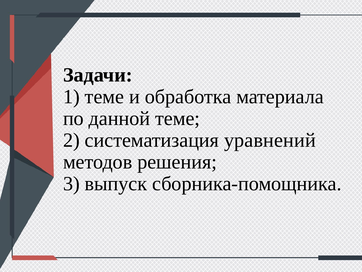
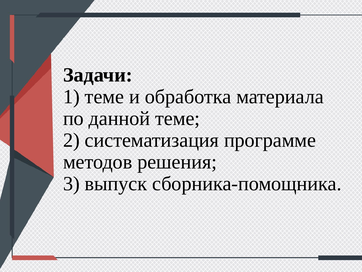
уравнений: уравнений -> программе (270, 140)
